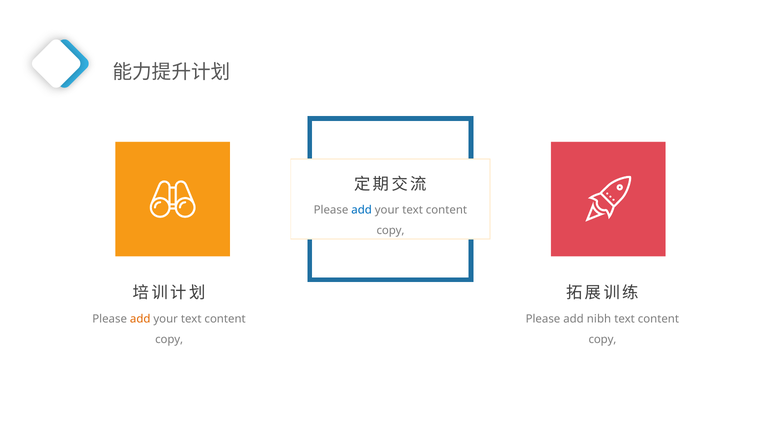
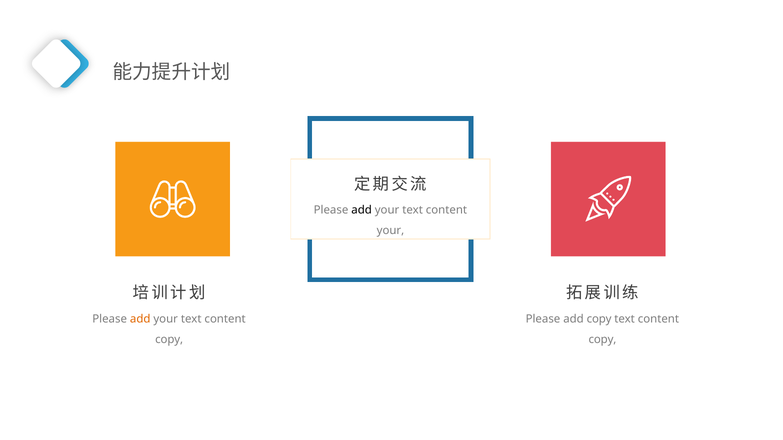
add colour: blue -> black (362, 210)
copy: copy -> your (390, 231)
add nibh: nibh -> copy (599, 319)
